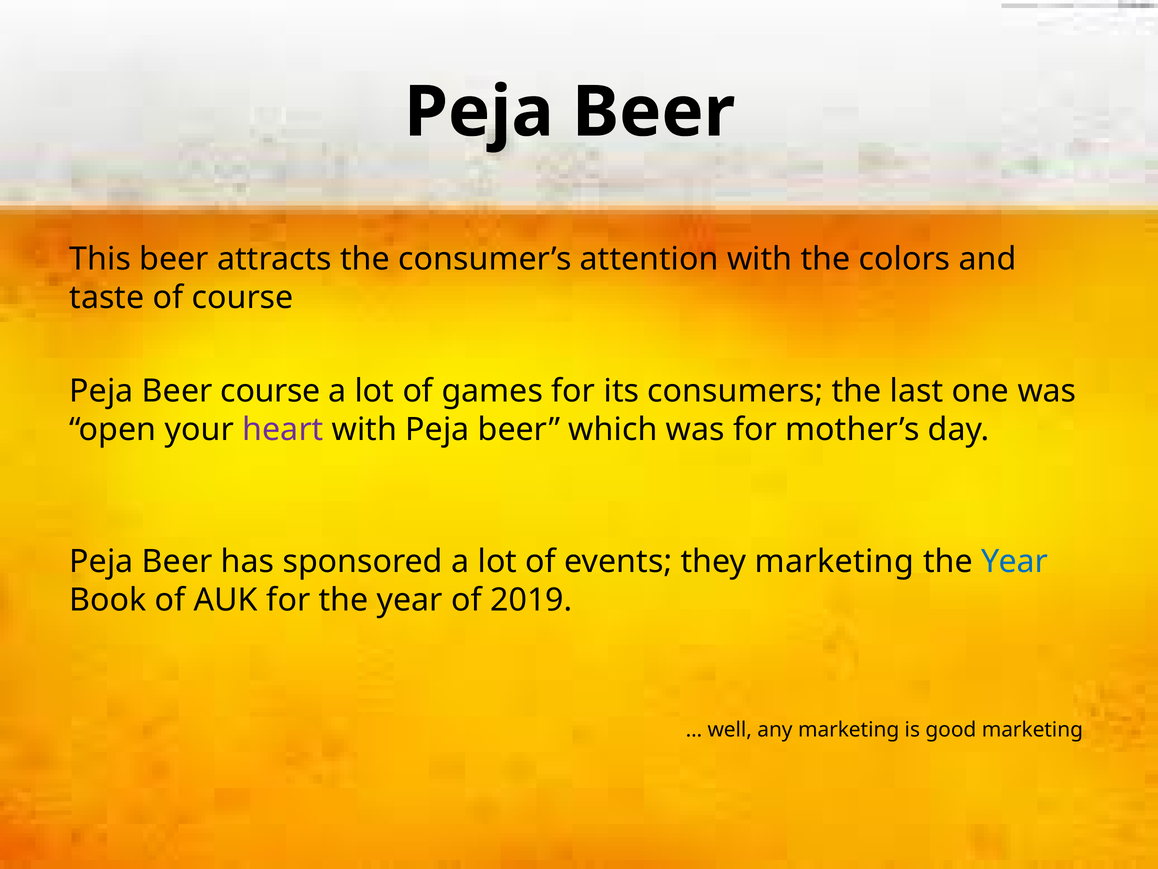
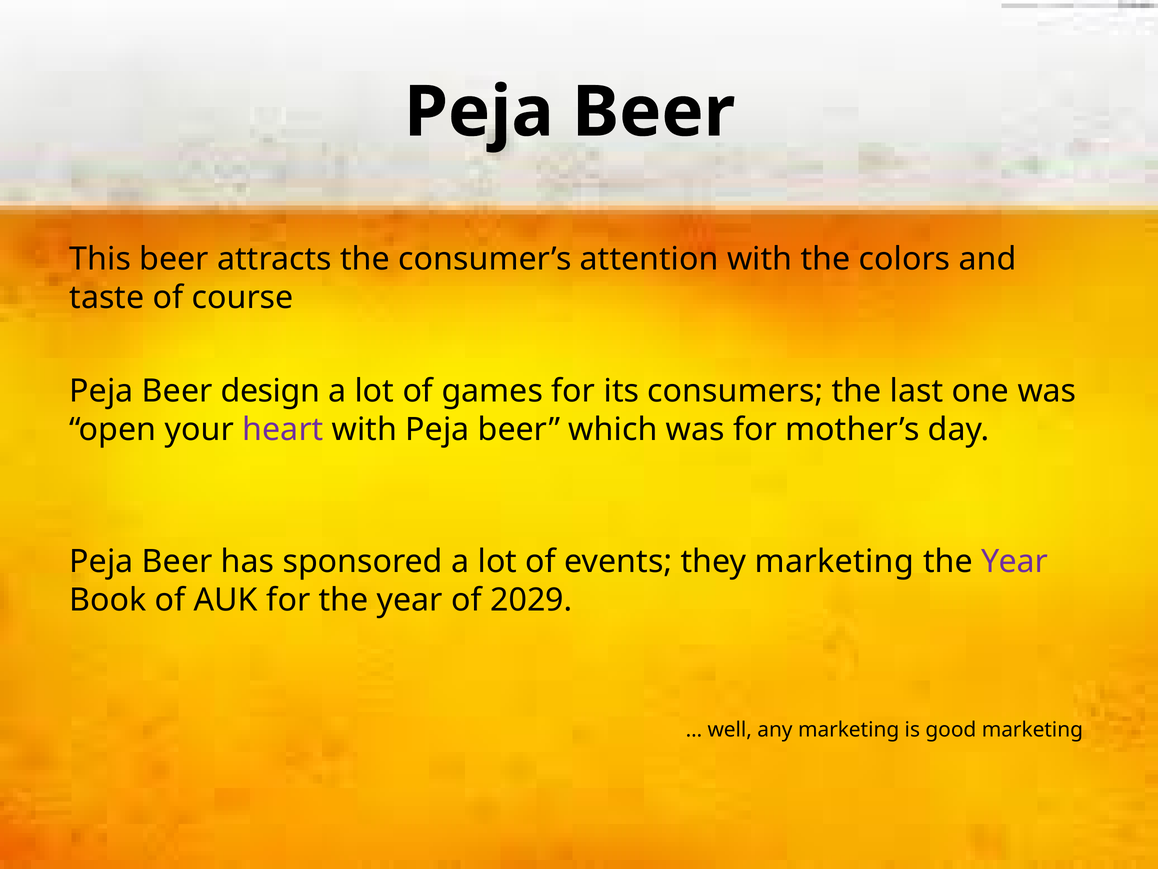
Beer course: course -> design (270, 391)
Year colour: blue -> purple (1014, 561)
2019: 2019 -> 2029 (531, 600)
